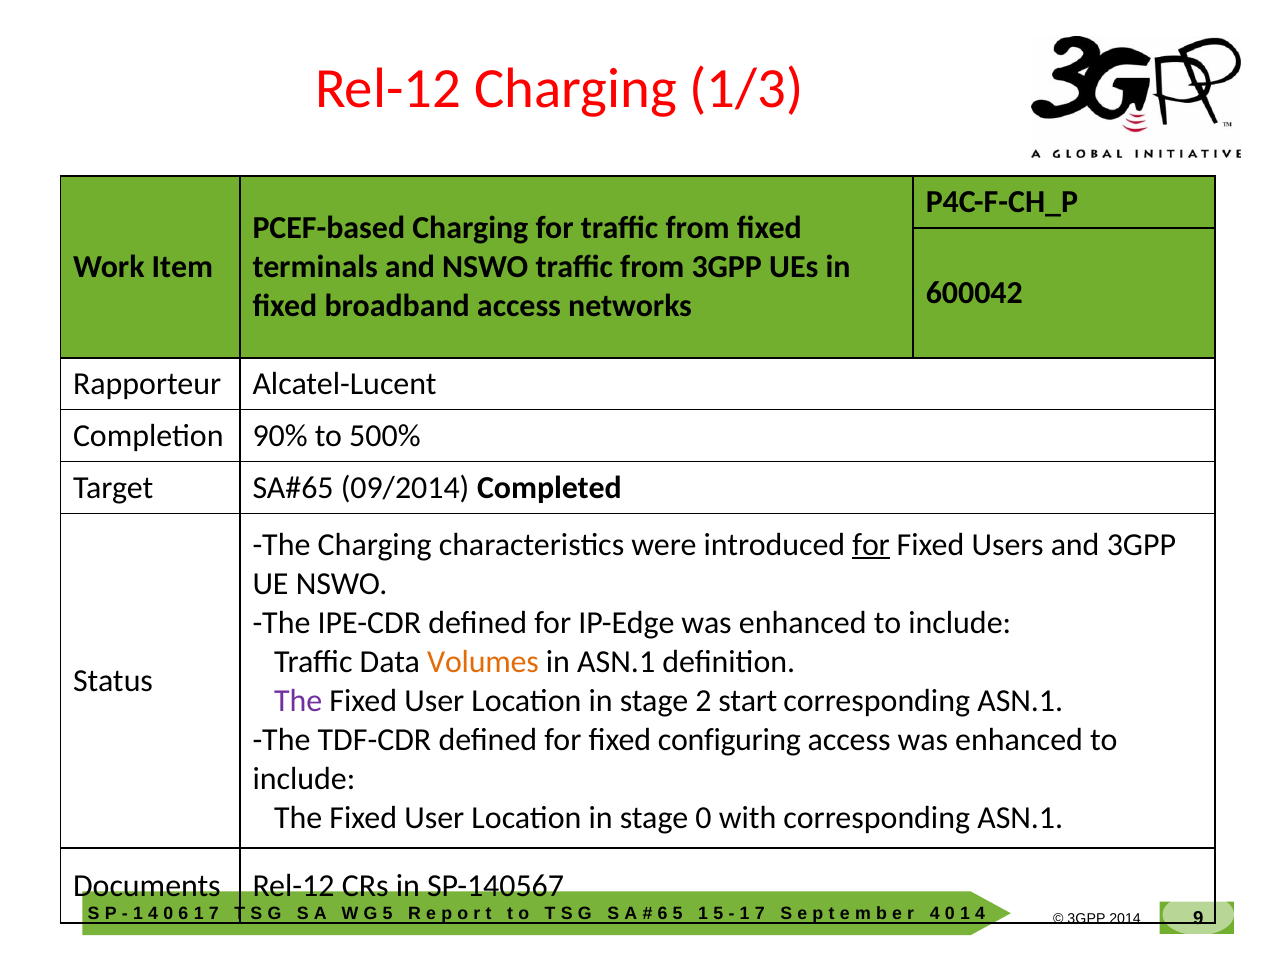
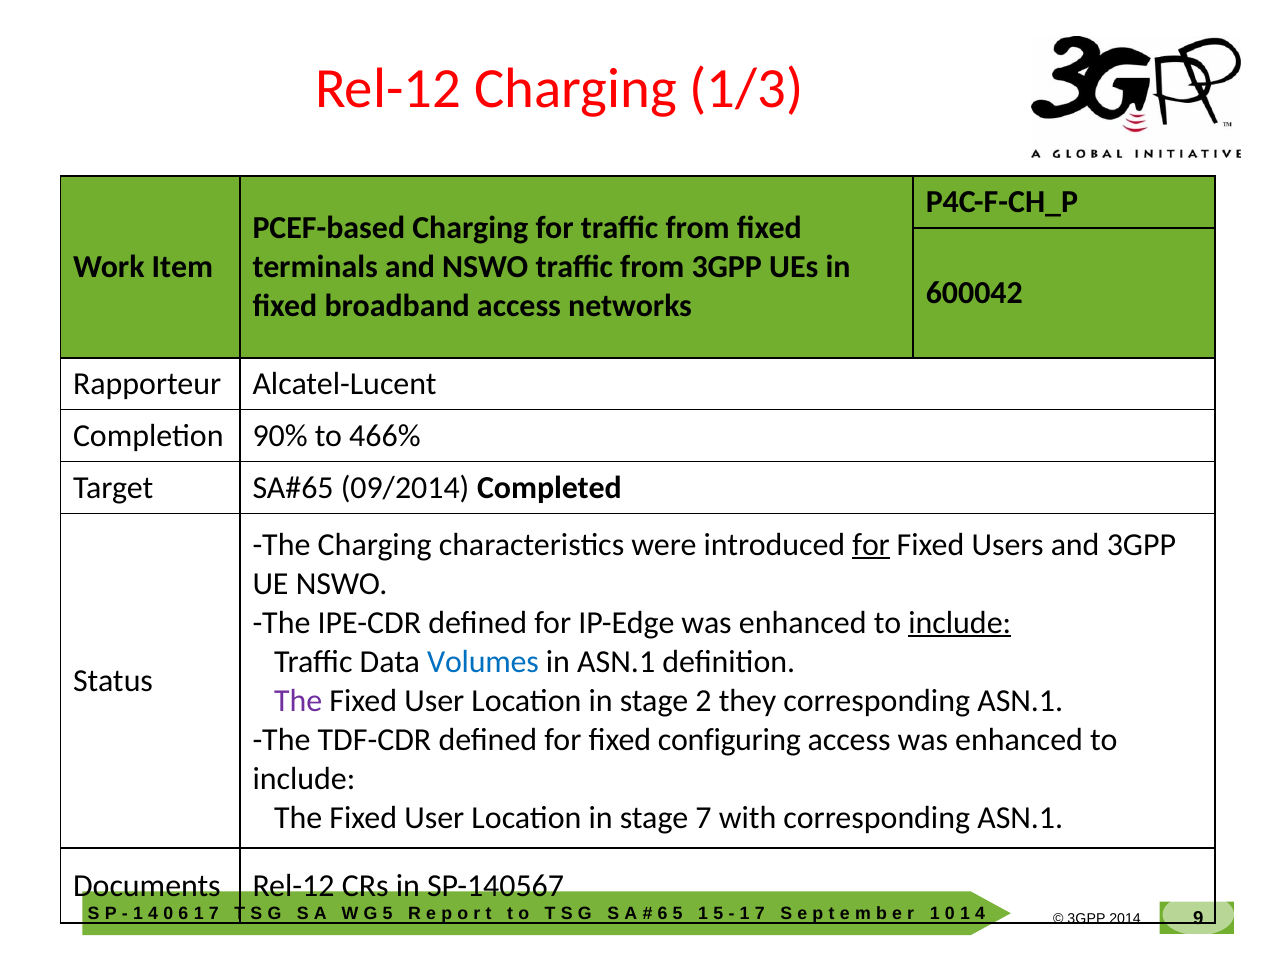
500%: 500% -> 466% (385, 436)
include underline: none -> present (960, 622)
Volumes colour: orange -> blue (483, 661)
start: start -> they (748, 700)
stage 0: 0 -> 7 (703, 817)
4: 4 -> 1 (935, 913)
